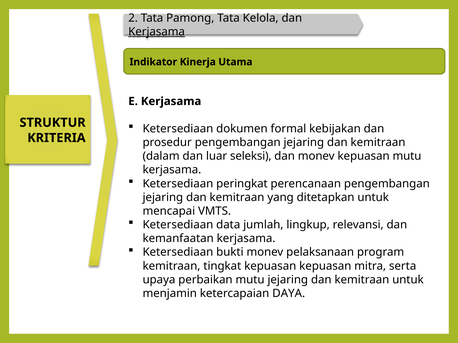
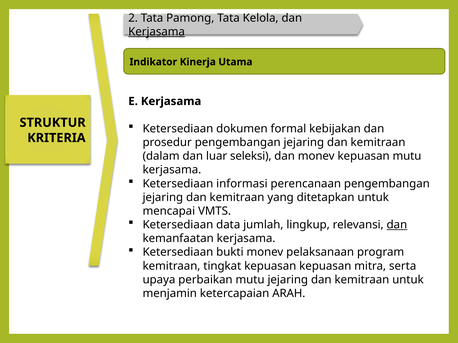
peringkat: peringkat -> informasi (242, 184)
dan underline: none -> present (397, 225)
DAYA: DAYA -> ARAH (289, 294)
